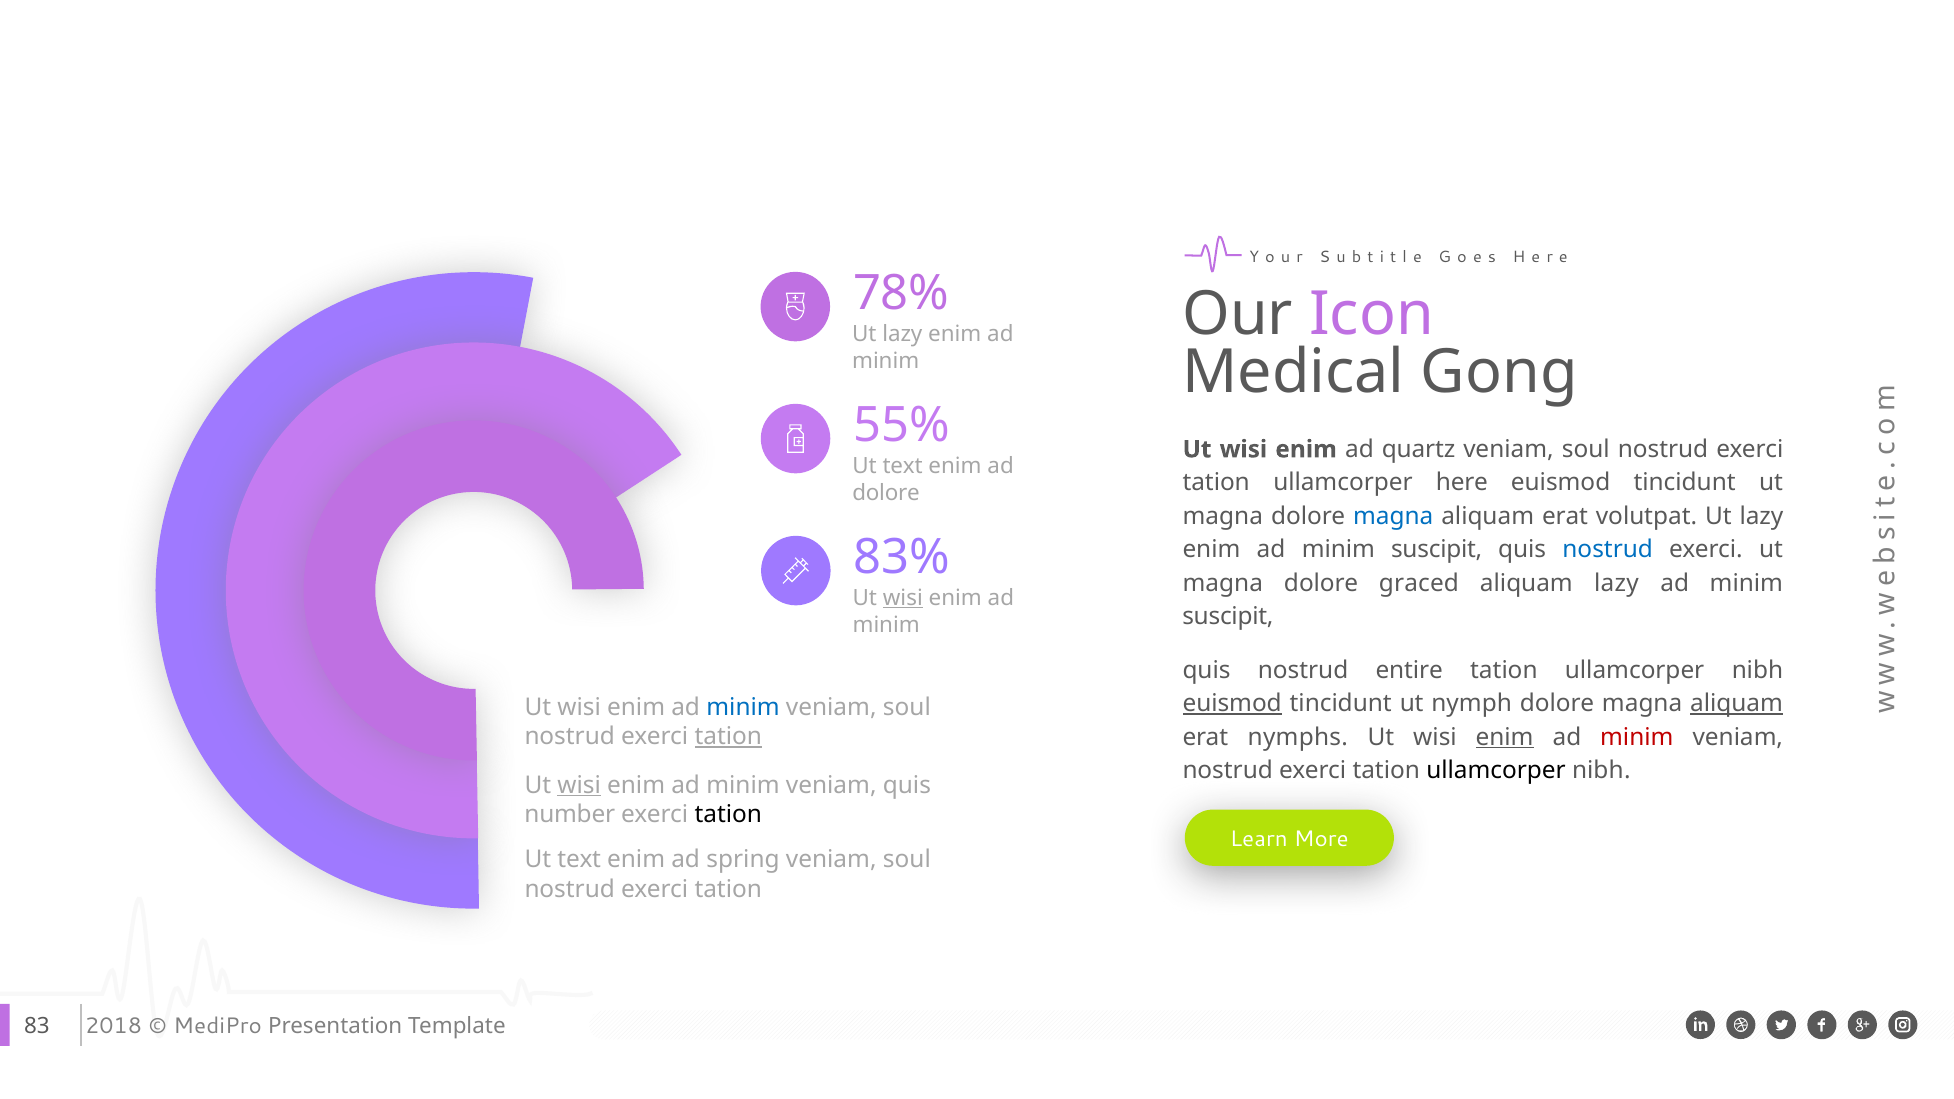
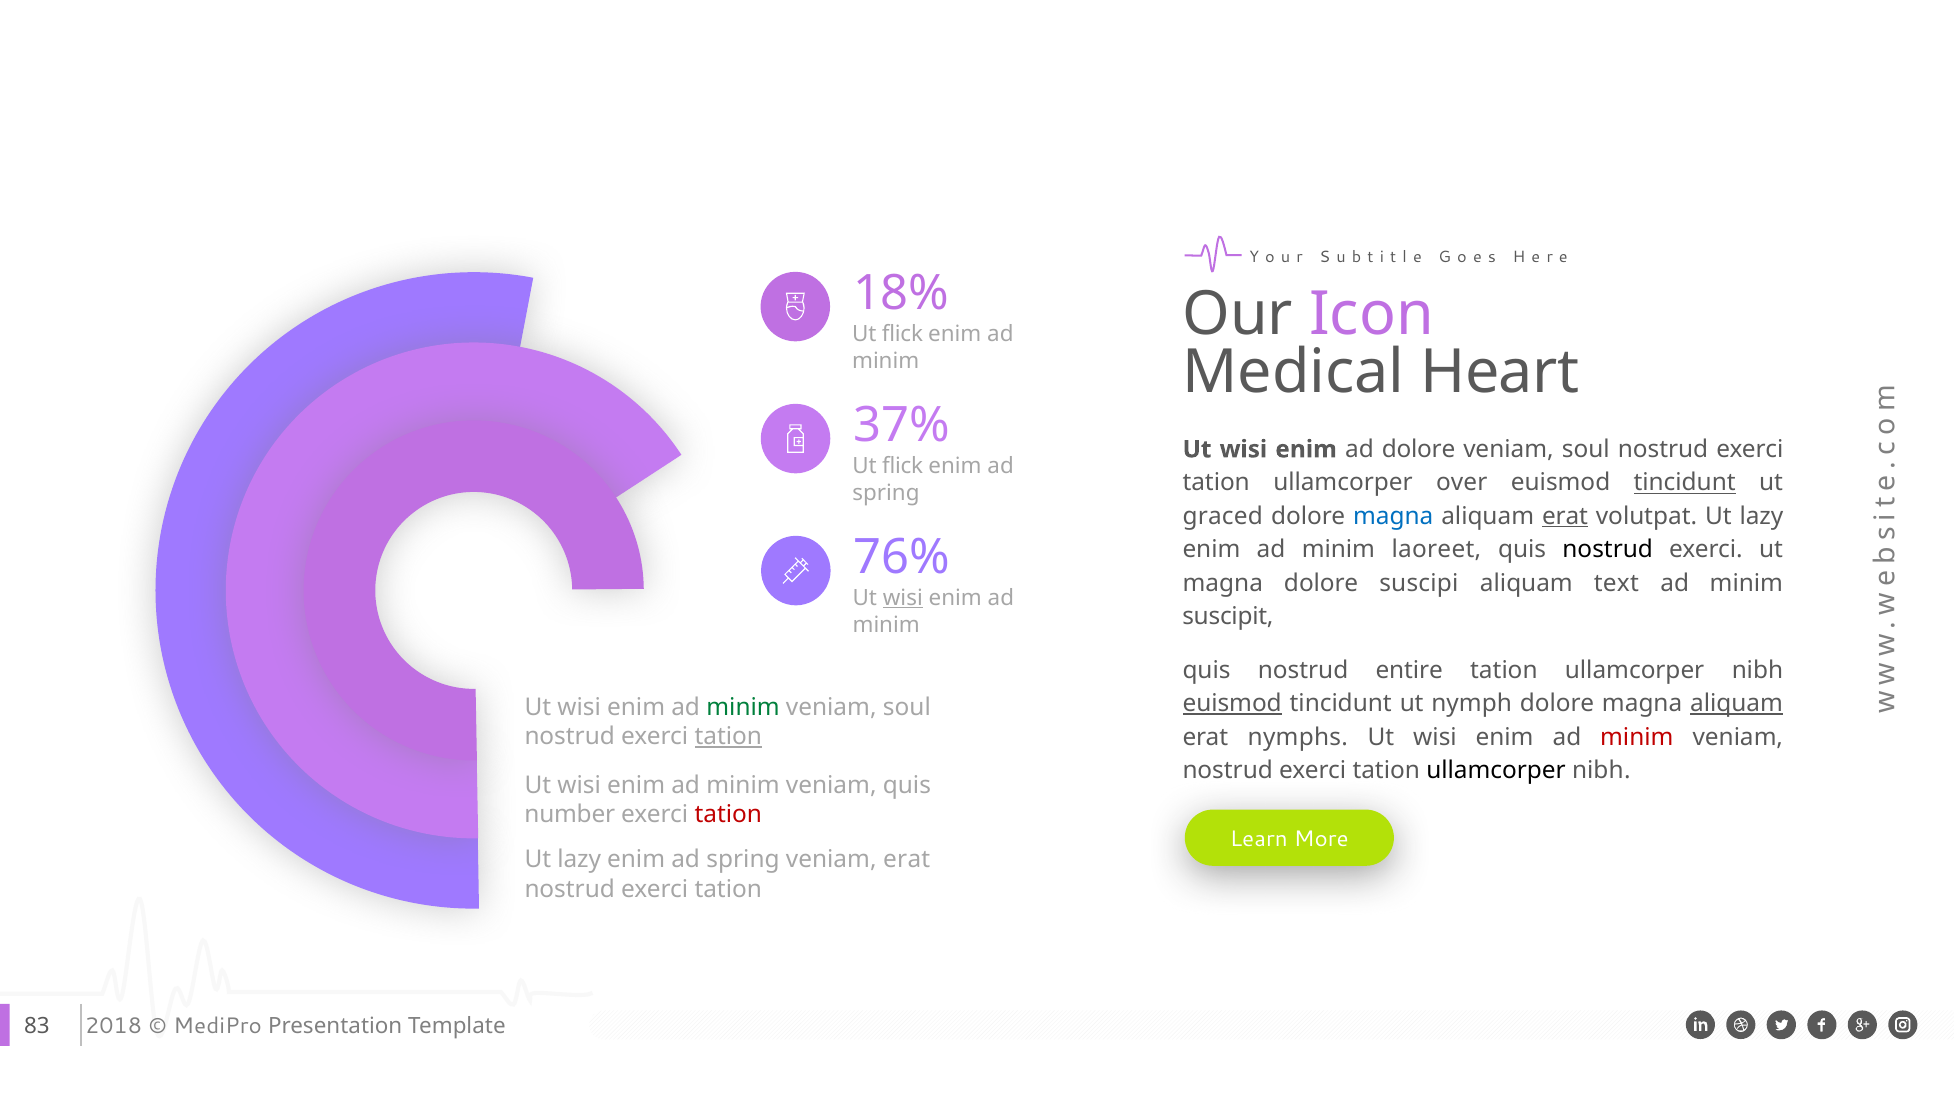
78%: 78% -> 18% (901, 294)
lazy: lazy -> flick (902, 334)
Gong: Gong -> Heart (1500, 373)
55%: 55% -> 37% (902, 426)
ad quartz: quartz -> dolore (1419, 449)
text: text -> flick (903, 466)
here: here -> over (1462, 483)
tincidunt underline: none -> present (1685, 483)
dolore: dolore -> spring (886, 493)
magna: magna -> graced (1223, 516)
erat underline: none -> present (1565, 516)
enim ad minim suscipit: suscipit -> laoreet (1436, 550)
nostrud colour: blue -> black (1608, 550)
83%: 83% -> 76% (902, 558)
graced: graced -> suscipi (1419, 583)
aliquam lazy: lazy -> text (1616, 583)
minim colour: blue -> green (743, 707)
enim underline: present -> none (1505, 737)
wisi underline: present -> none (579, 785)
tation colour: black -> red (728, 814)
text: text -> lazy (579, 860)
soul: soul -> erat (907, 860)
